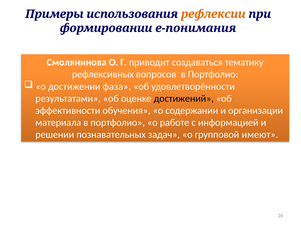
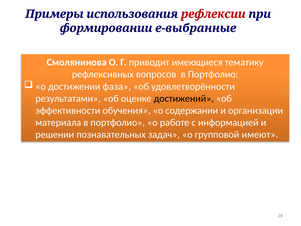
рефлексии colour: orange -> red (213, 14)
е-понимания: е-понимания -> е-выбранные (196, 28)
создаваться: создаваться -> имеющиеся (197, 62)
